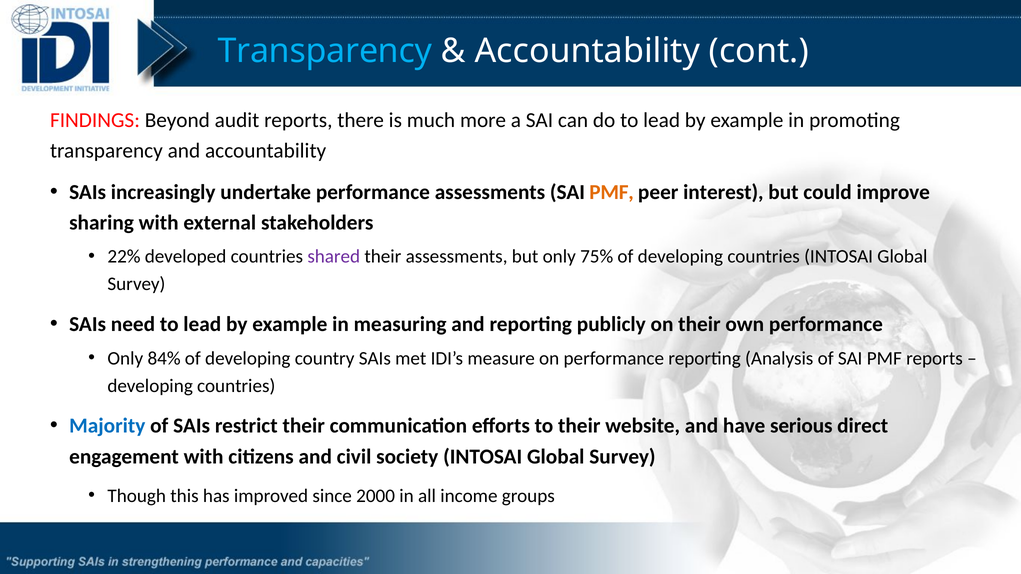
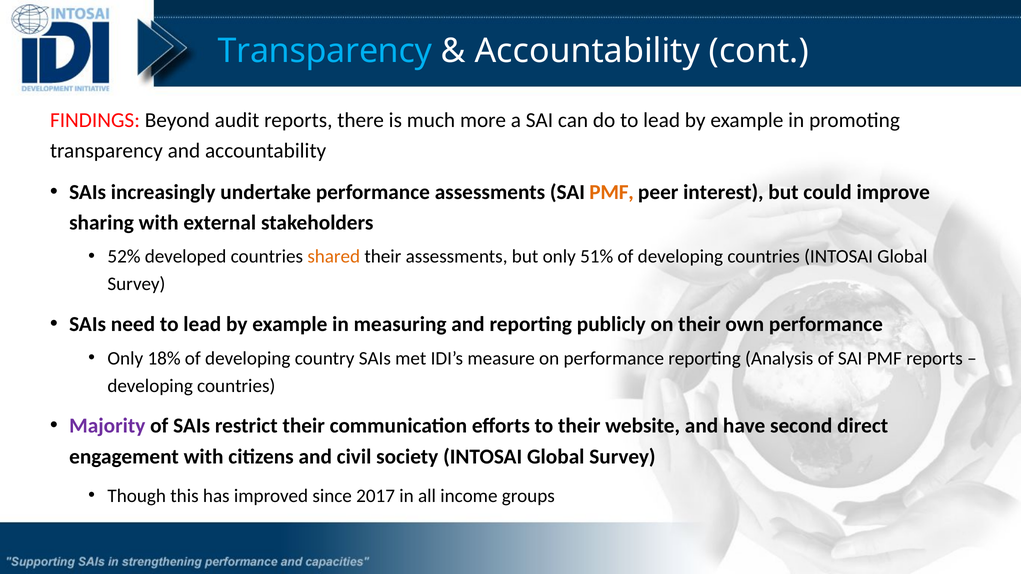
22%: 22% -> 52% (124, 257)
shared colour: purple -> orange (334, 257)
75%: 75% -> 51% (597, 257)
84%: 84% -> 18% (164, 358)
Majority colour: blue -> purple (107, 426)
serious: serious -> second (801, 426)
2000: 2000 -> 2017 (376, 496)
